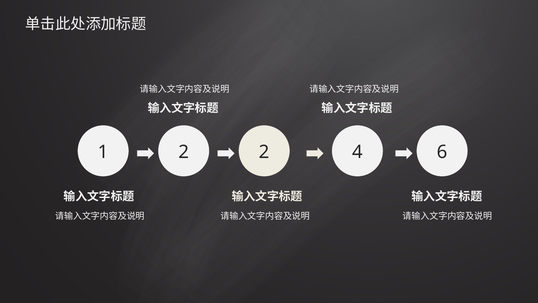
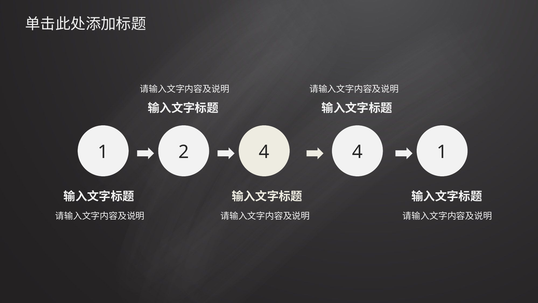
2 2: 2 -> 4 (264, 152)
4 6: 6 -> 1 (442, 152)
